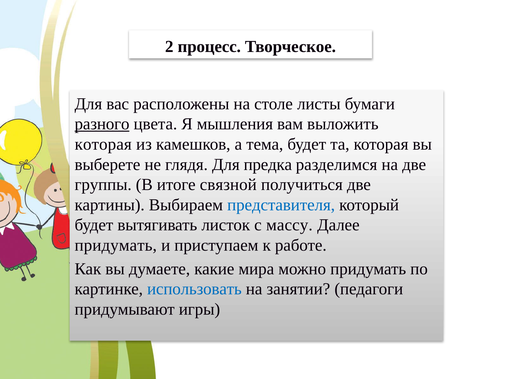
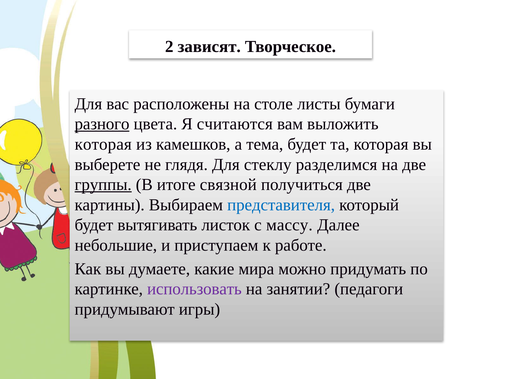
процесс: процесс -> зависят (209, 47)
мышления: мышления -> считаются (235, 124)
предка: предка -> стеклу (268, 164)
группы underline: none -> present (103, 185)
придумать: придумать -> небольшие (116, 245)
использовать colour: blue -> purple (194, 289)
